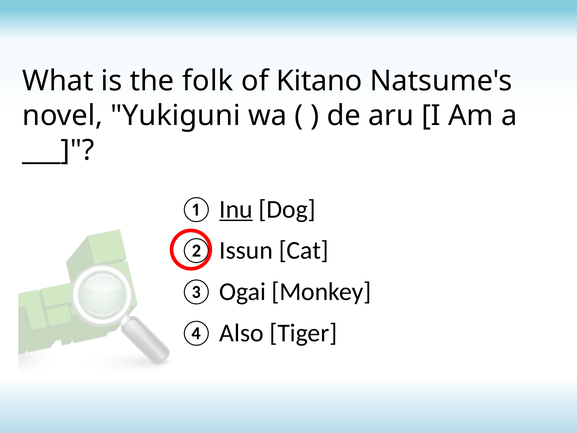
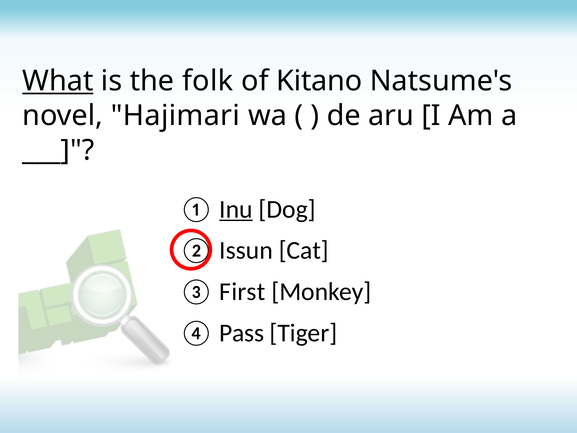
What underline: none -> present (58, 81)
Yukiguni: Yukiguni -> Hajimari (175, 116)
Ogai: Ogai -> First (242, 292)
Also: Also -> Pass (242, 333)
